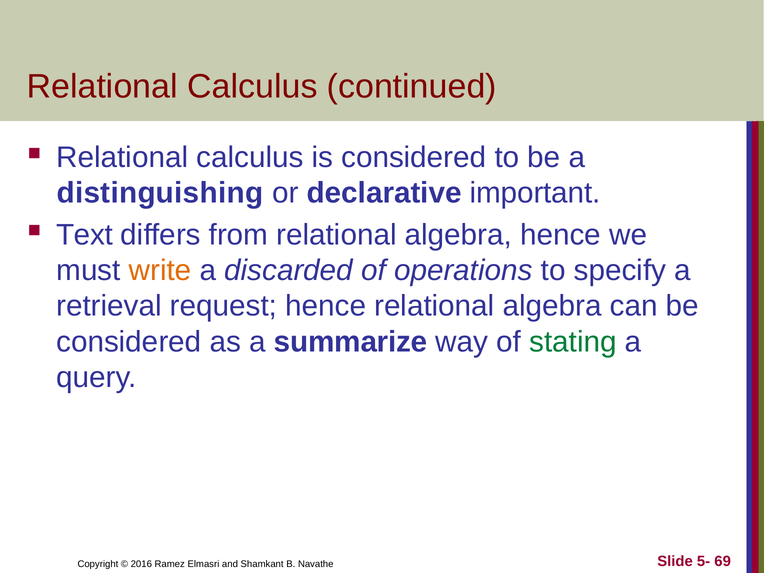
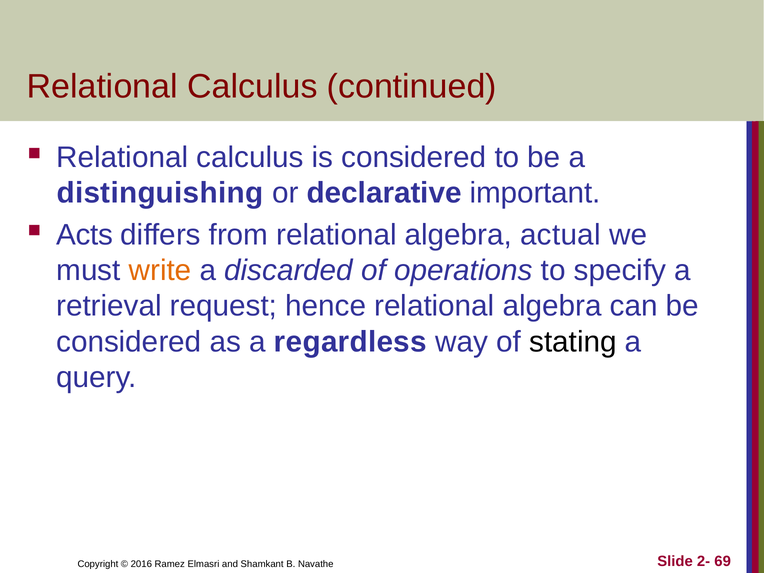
Text: Text -> Acts (84, 235)
algebra hence: hence -> actual (560, 235)
summarize: summarize -> regardless (350, 342)
stating colour: green -> black (573, 342)
5-: 5- -> 2- (704, 561)
